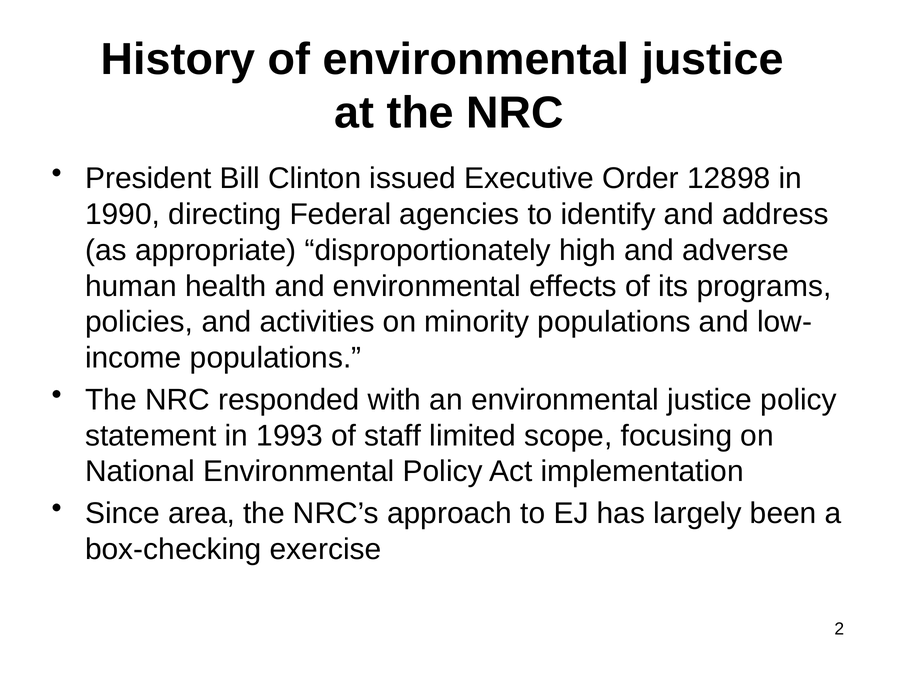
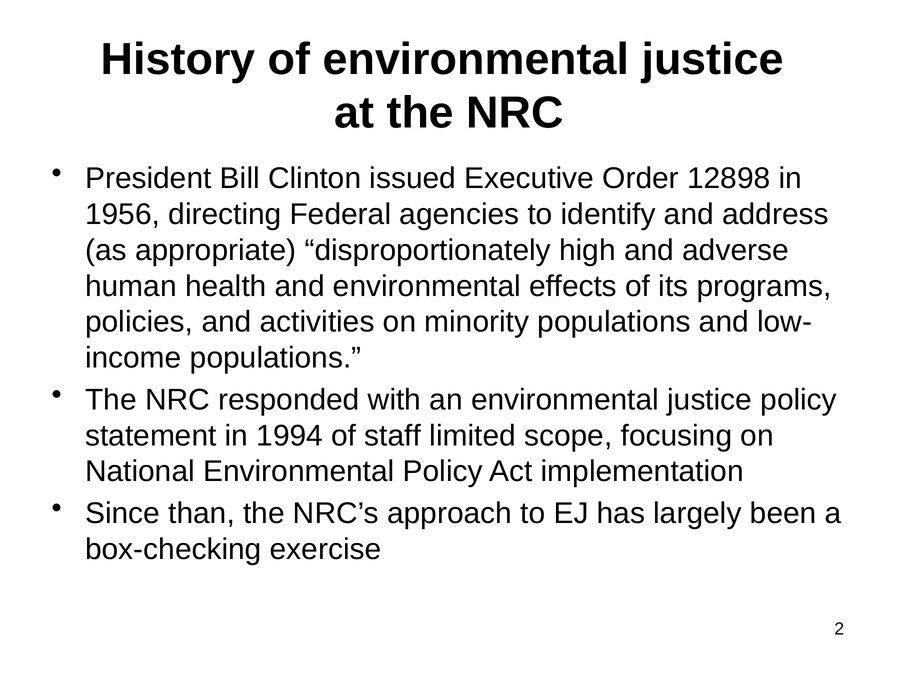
1990: 1990 -> 1956 (123, 215)
1993: 1993 -> 1994 (290, 436)
area: area -> than (202, 514)
